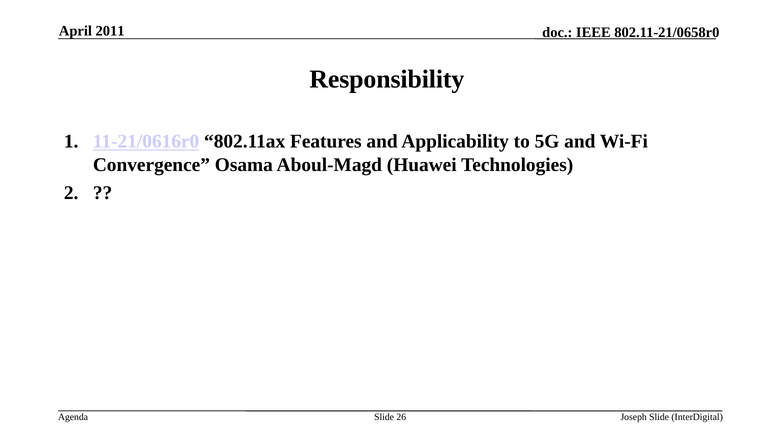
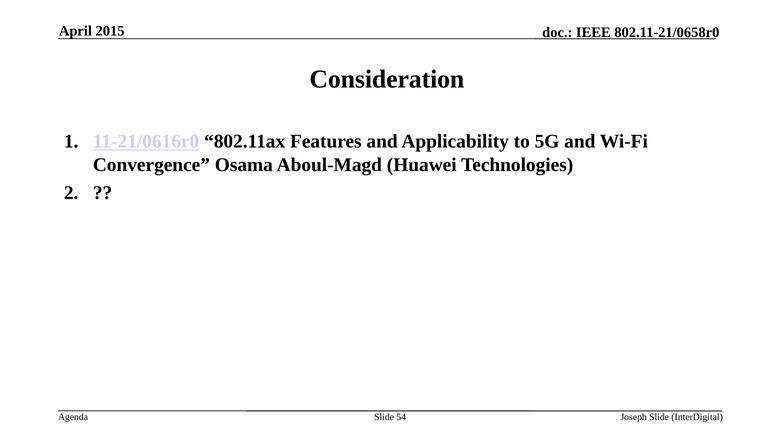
2011: 2011 -> 2015 (110, 31)
Responsibility: Responsibility -> Consideration (387, 79)
26: 26 -> 54 (401, 418)
